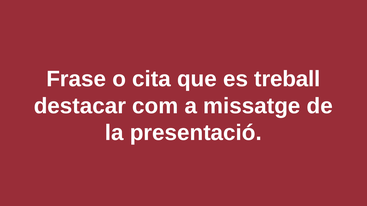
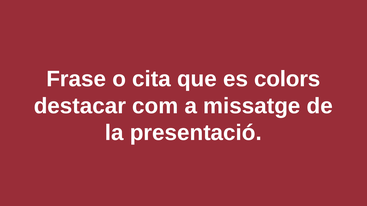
treball: treball -> colors (287, 79)
